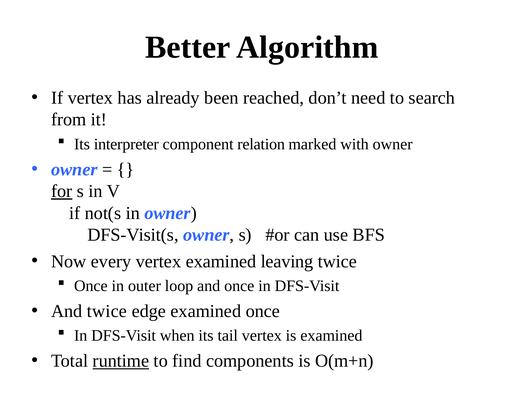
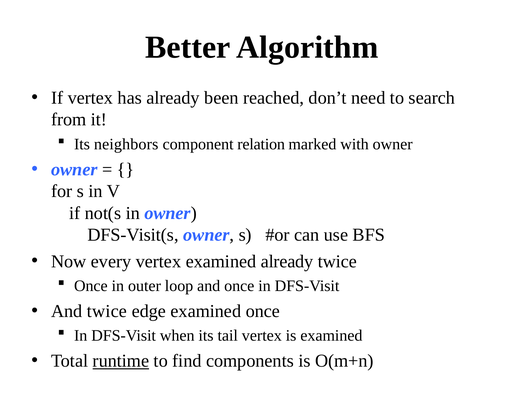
interpreter: interpreter -> neighbors (126, 144)
for underline: present -> none (62, 191)
examined leaving: leaving -> already (287, 261)
